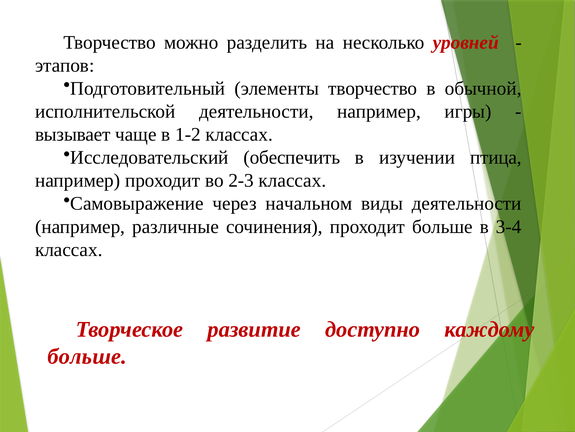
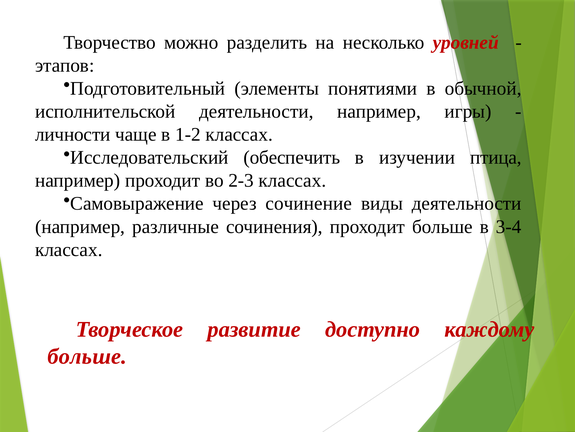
элементы творчество: творчество -> понятиями (373, 88)
вызывает: вызывает -> личности (73, 134)
начальном: начальном -> сочинение (309, 203)
